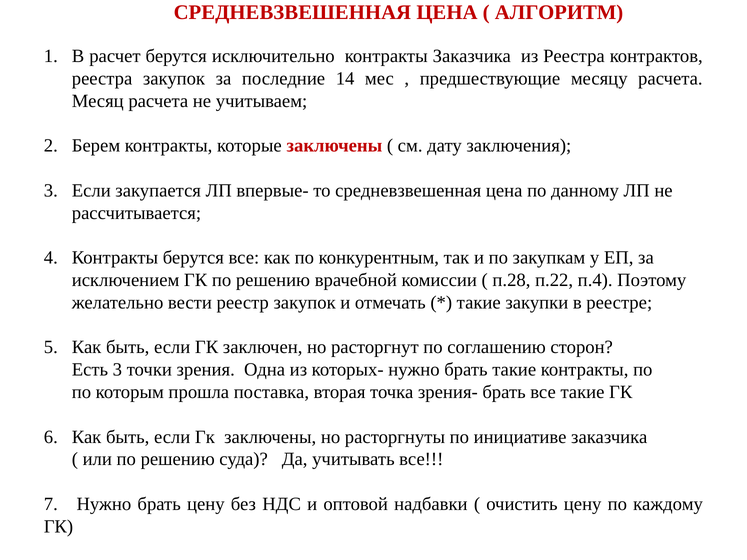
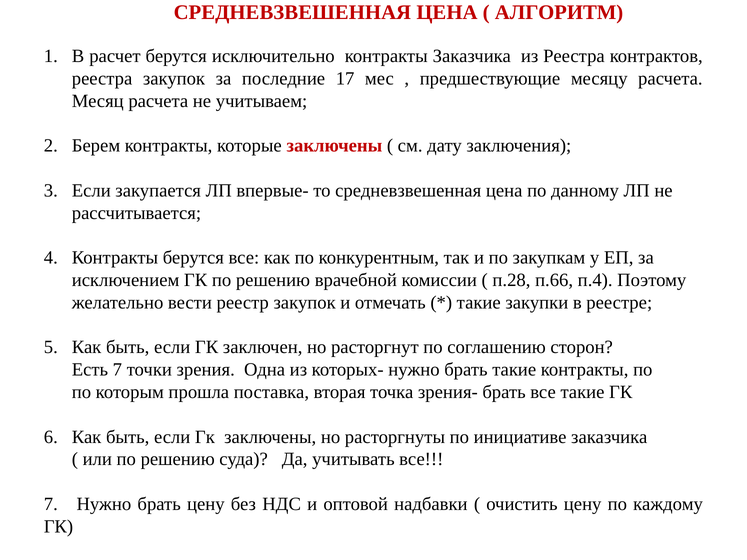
14: 14 -> 17 (345, 79)
п.22: п.22 -> п.66 (554, 280)
Есть 3: 3 -> 7 (117, 370)
